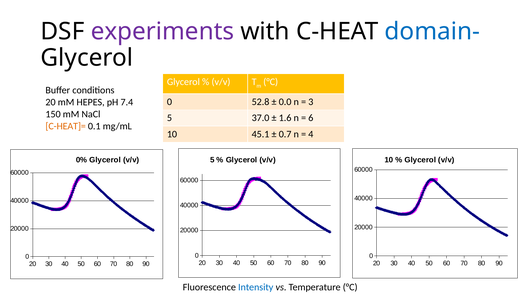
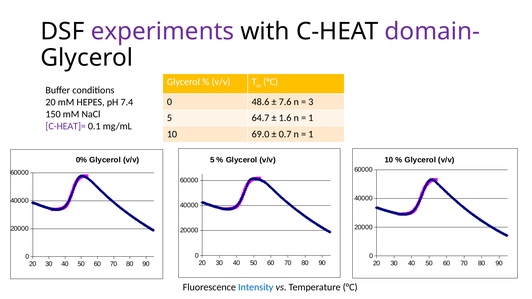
domain- colour: blue -> purple (432, 32)
52.8: 52.8 -> 48.6 (261, 102)
0.0: 0.0 -> 7.6 (285, 102)
37.0: 37.0 -> 64.7 (261, 118)
6: 6 -> 1 (311, 118)
C-HEAT]= colour: orange -> purple (66, 126)
45.1: 45.1 -> 69.0 (261, 134)
4: 4 -> 1 (311, 134)
